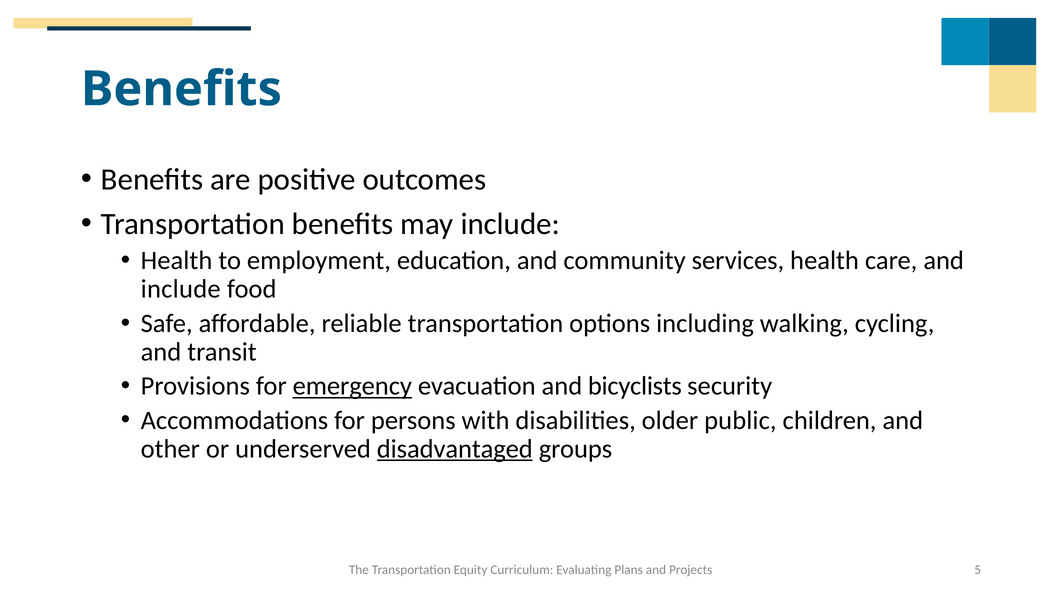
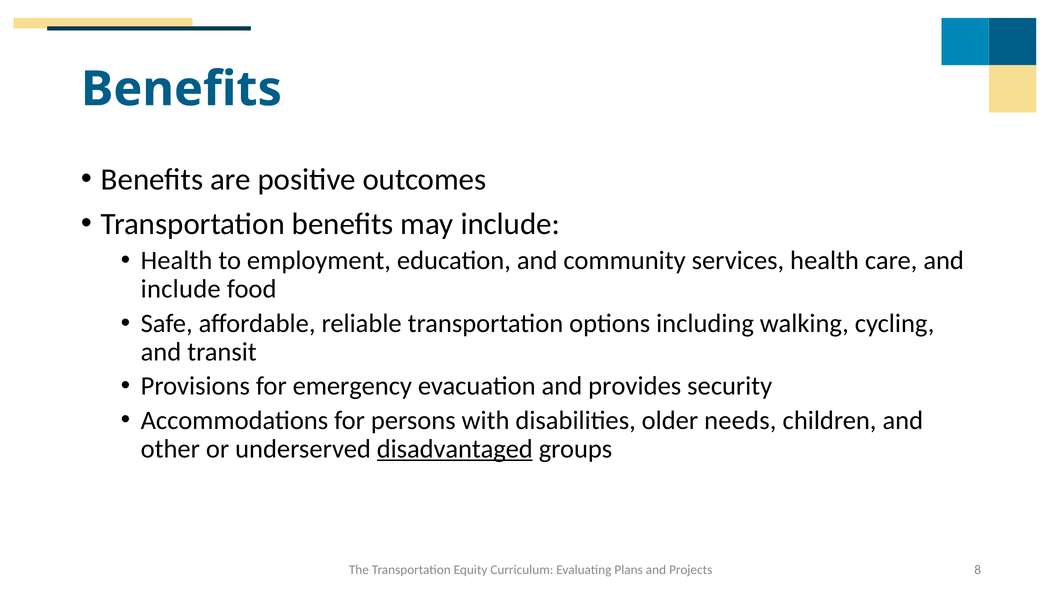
emergency underline: present -> none (352, 386)
bicyclists: bicyclists -> provides (635, 386)
public: public -> needs (740, 421)
5: 5 -> 8 (978, 570)
